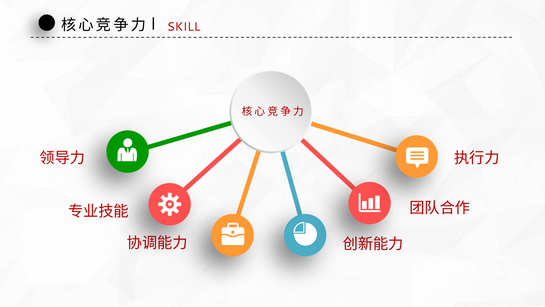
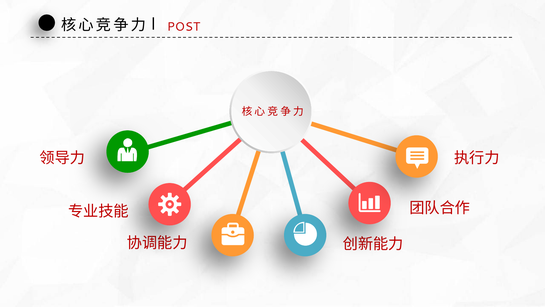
SKILL: SKILL -> POST (184, 27)
